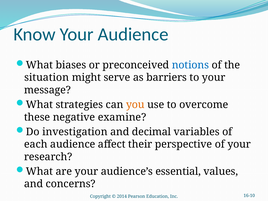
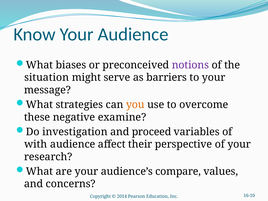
notions colour: blue -> purple (190, 65)
decimal: decimal -> proceed (152, 132)
each: each -> with (36, 144)
essential: essential -> compare (178, 171)
